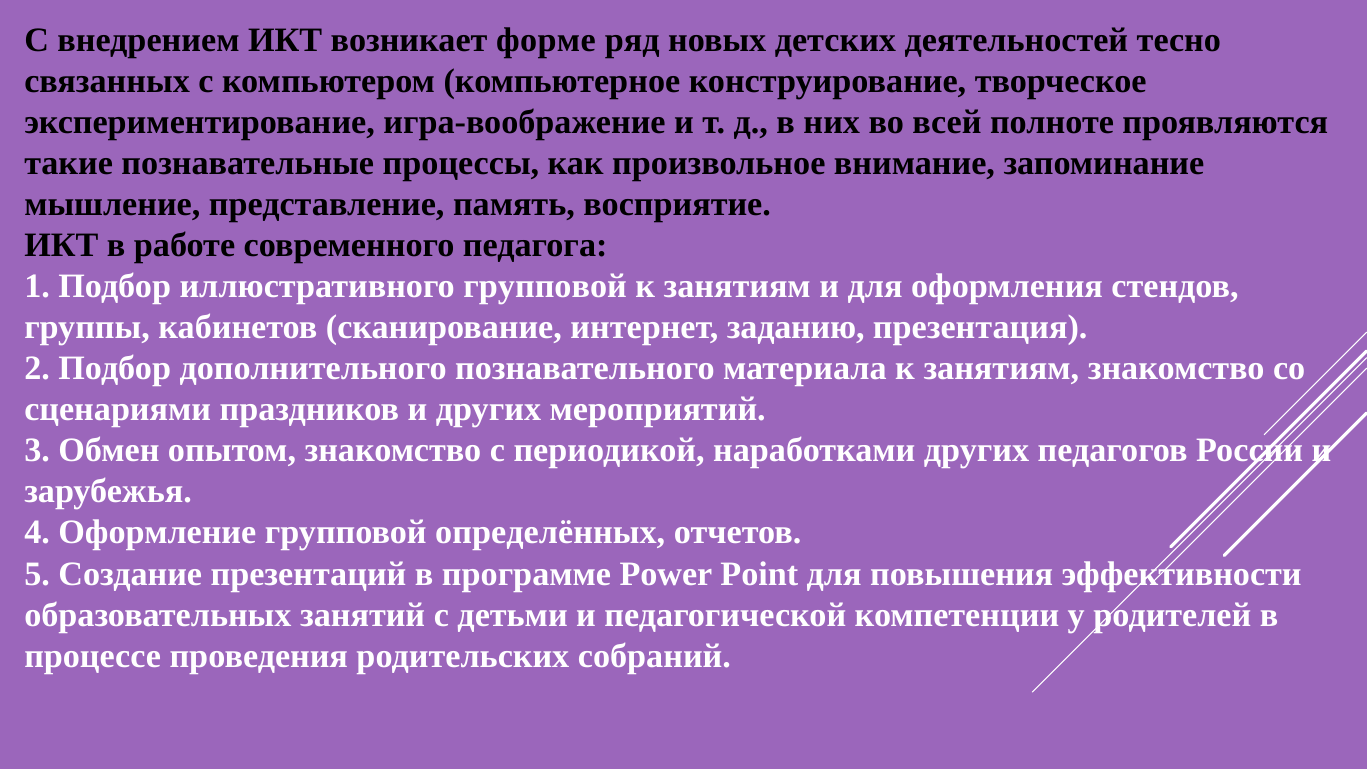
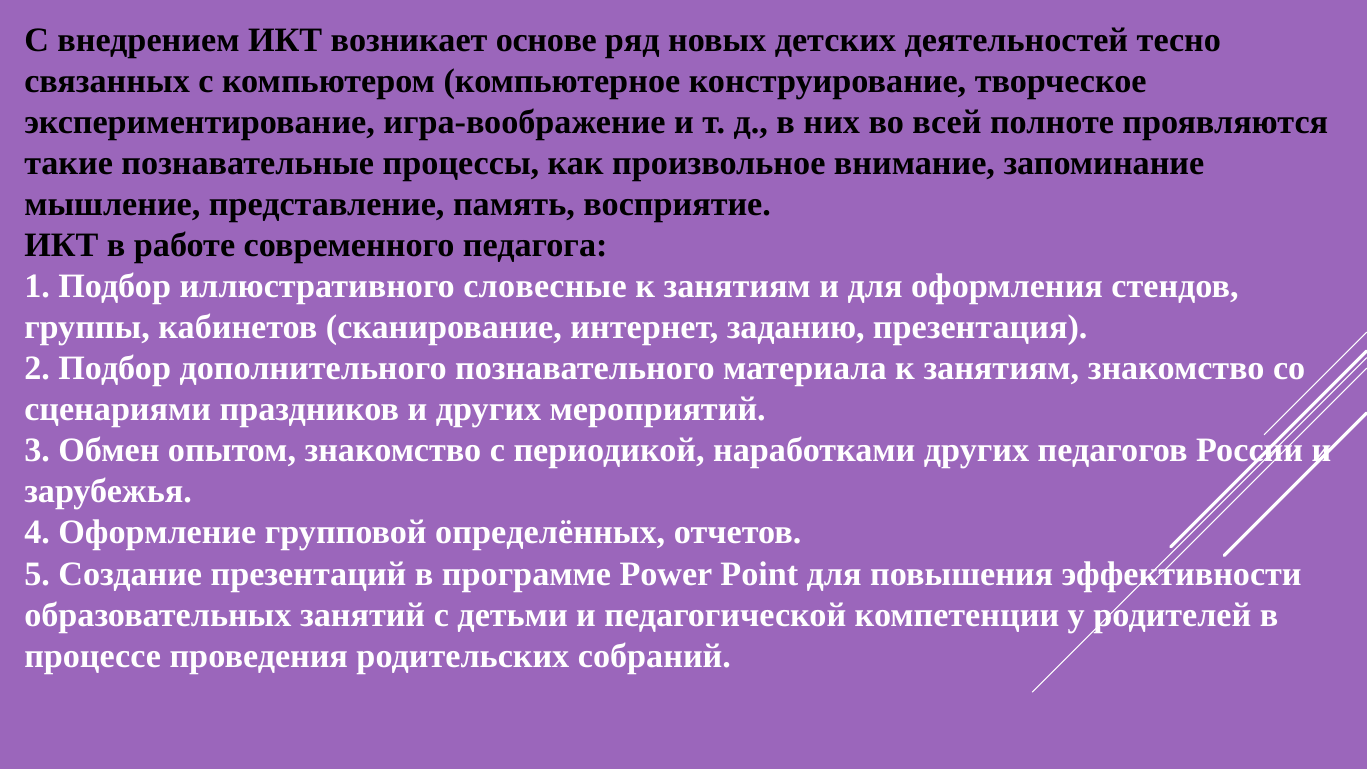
форме: форме -> основе (546, 41)
иллюстративного групповой: групповой -> словесные (545, 287)
